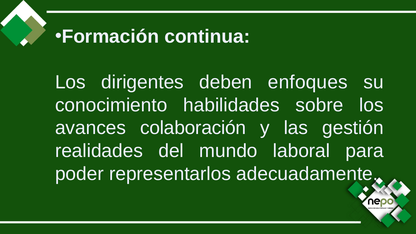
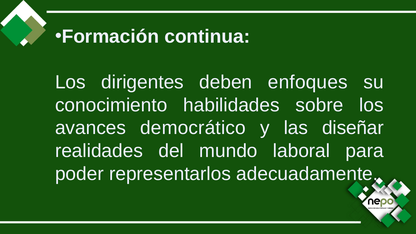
colaboración: colaboración -> democrático (193, 128)
gestión: gestión -> diseñar (353, 128)
